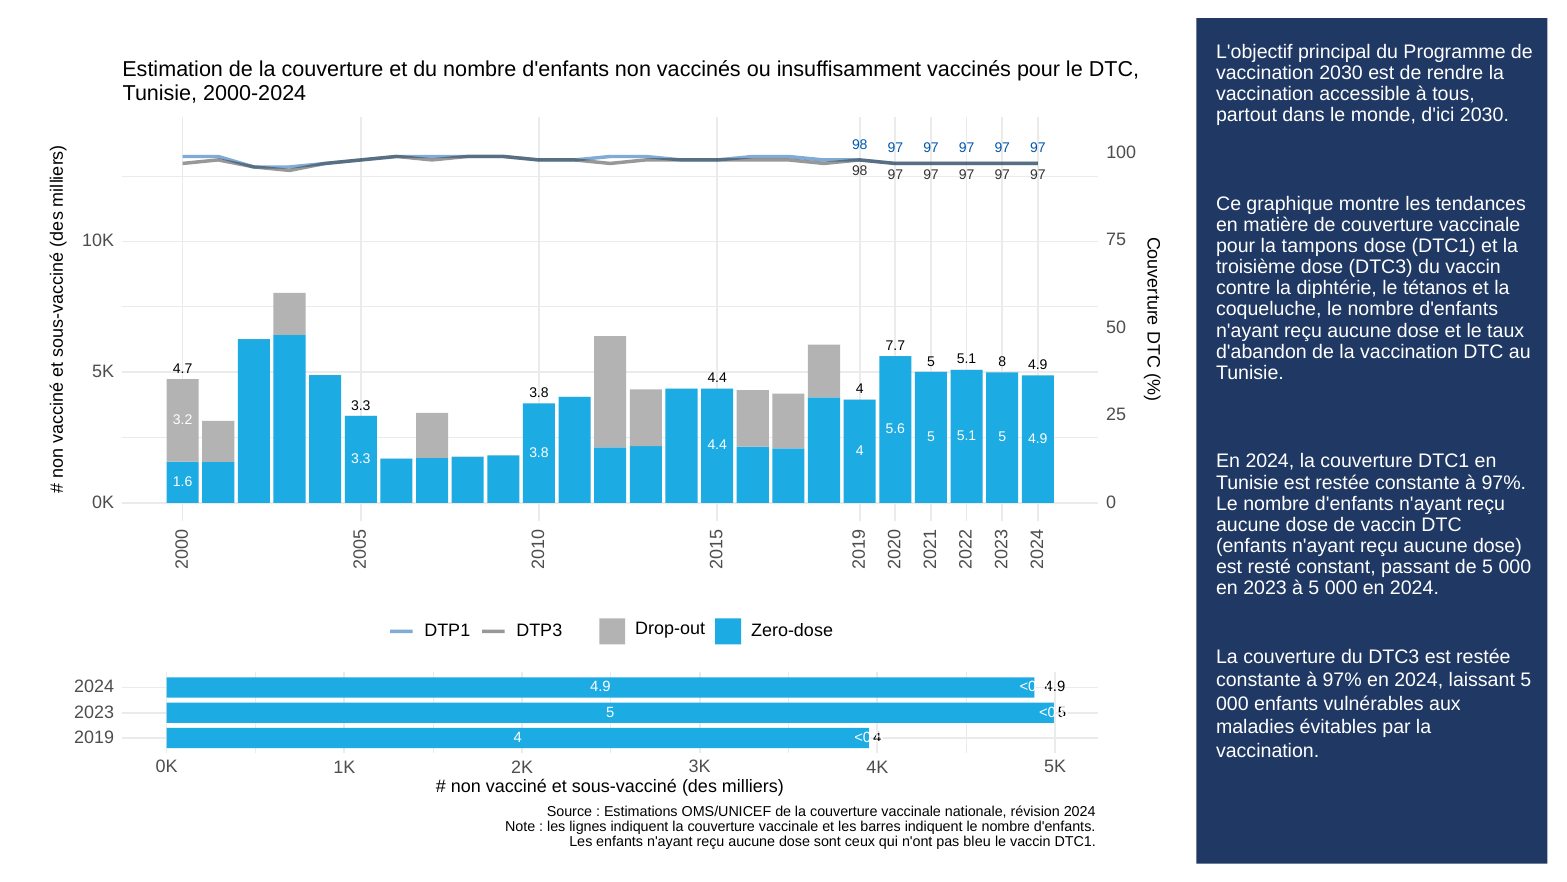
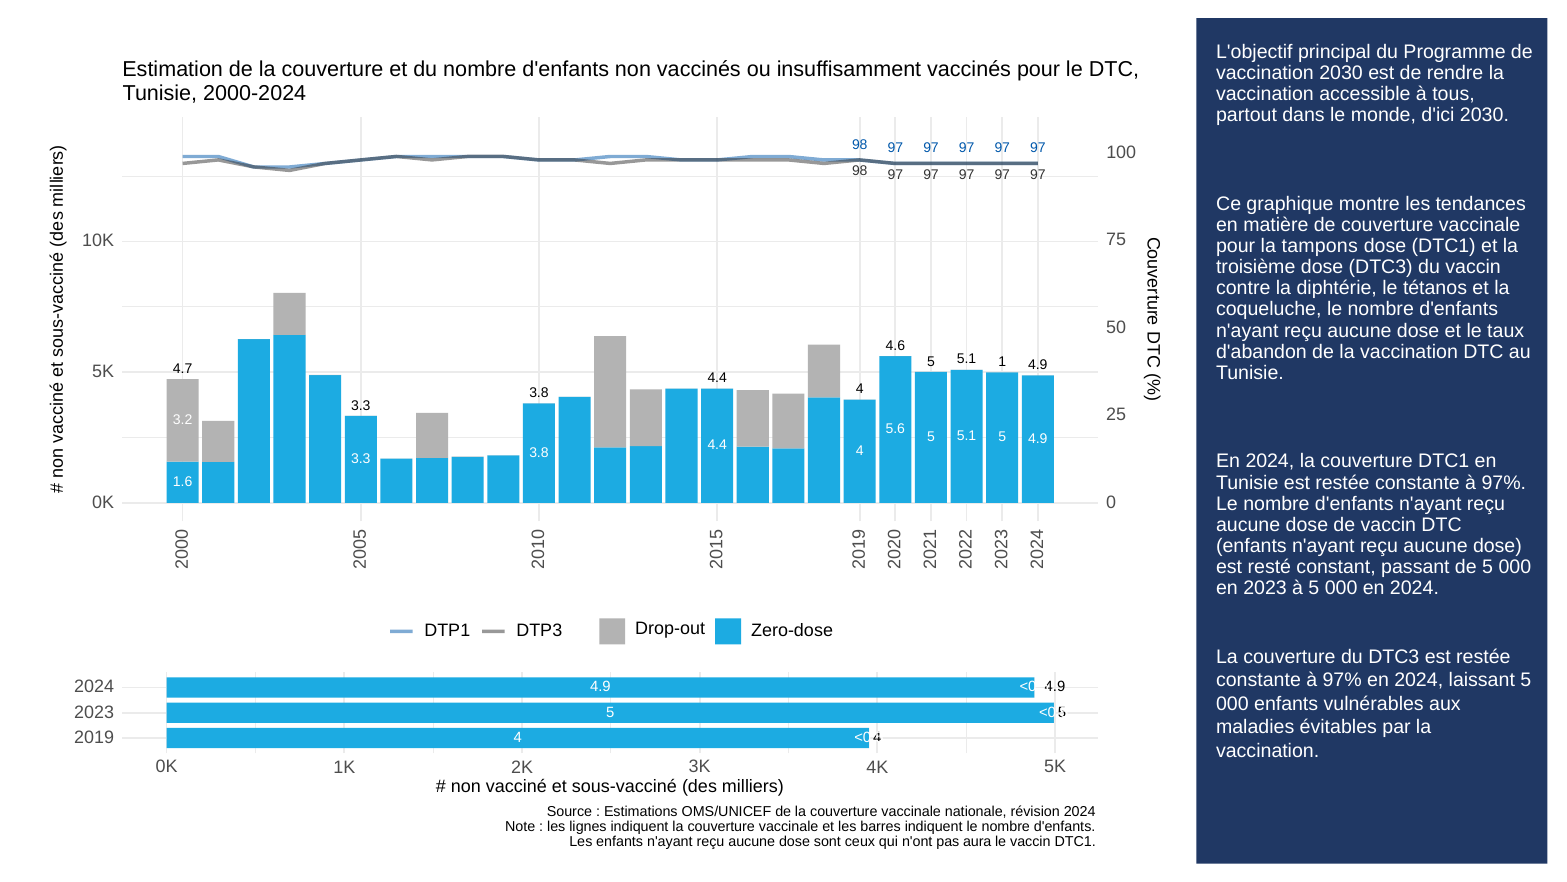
7.7: 7.7 -> 4.6 (895, 345)
5.1 8: 8 -> 1 (1002, 362)
bleu: bleu -> aura (977, 842)
